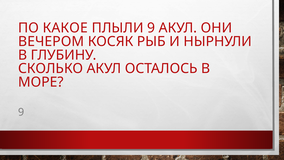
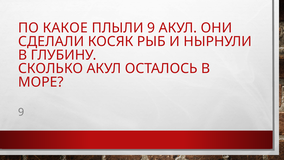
ВЕЧЕРОМ: ВЕЧЕРОМ -> СДЕЛАЛИ (51, 41)
